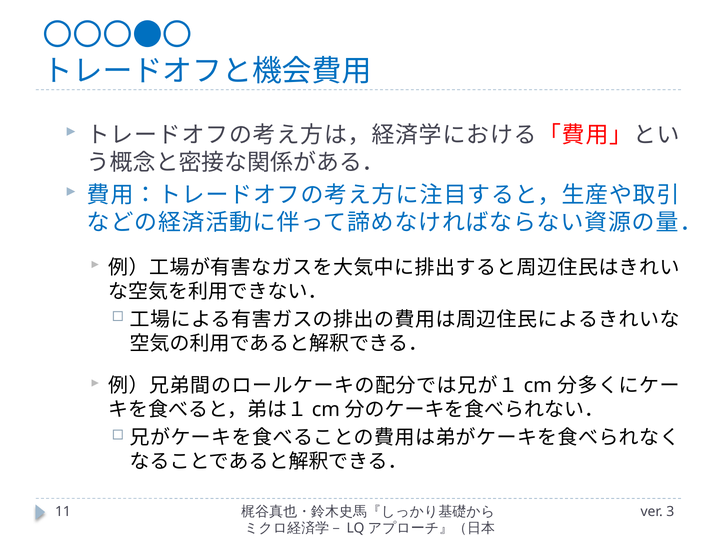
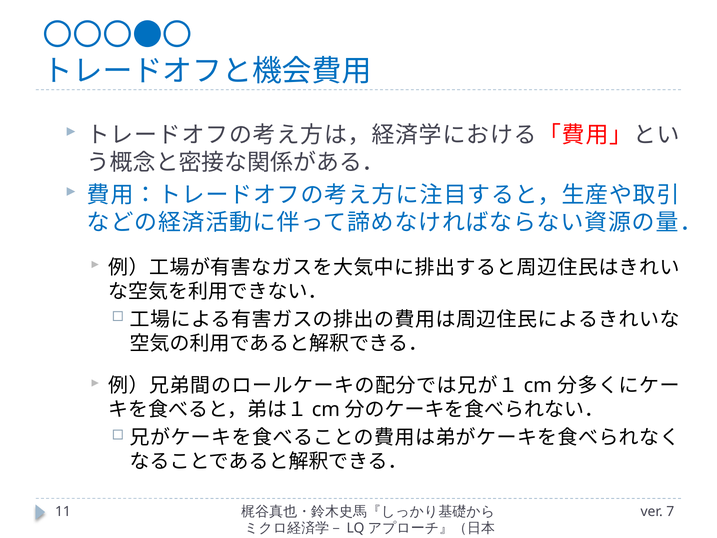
3: 3 -> 7 (670, 511)
